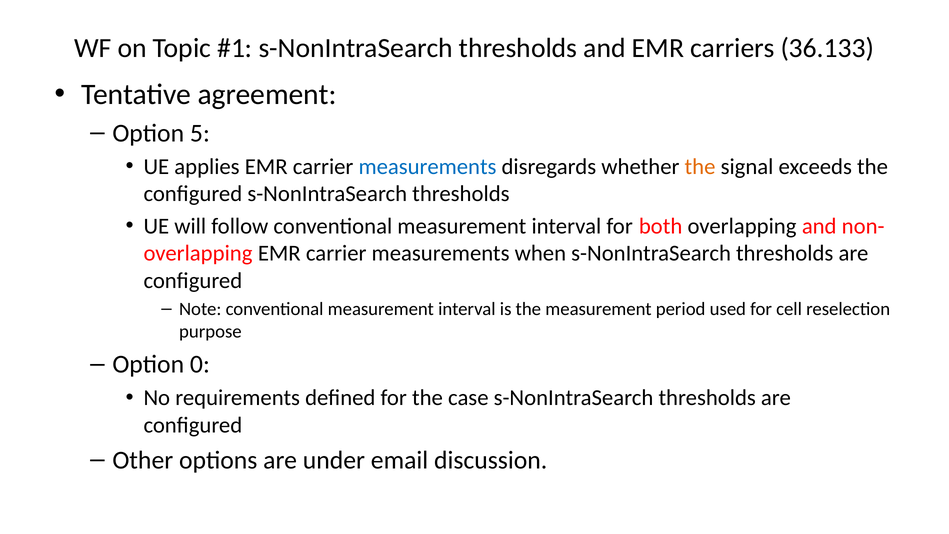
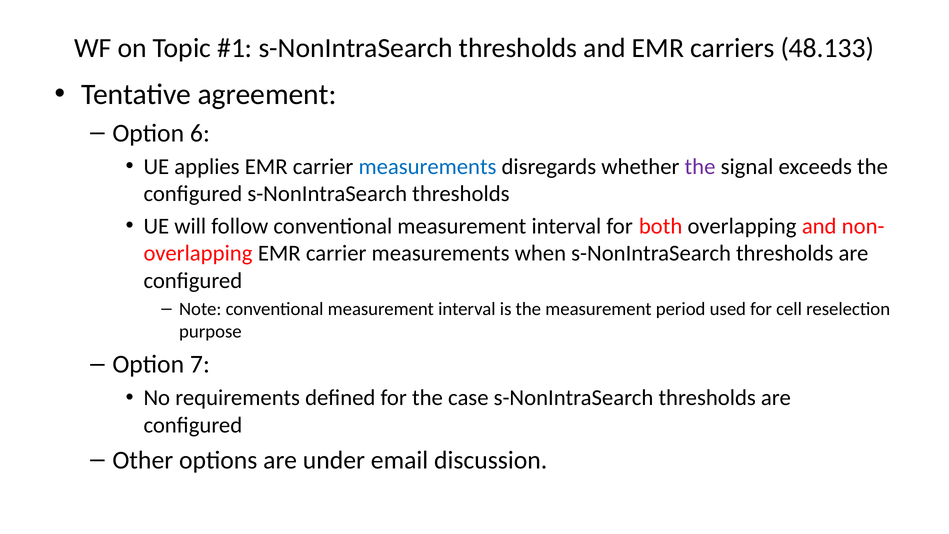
36.133: 36.133 -> 48.133 (827, 48)
5: 5 -> 6 (200, 133)
the colour: orange -> purple (700, 167)
0: 0 -> 7 (200, 364)
